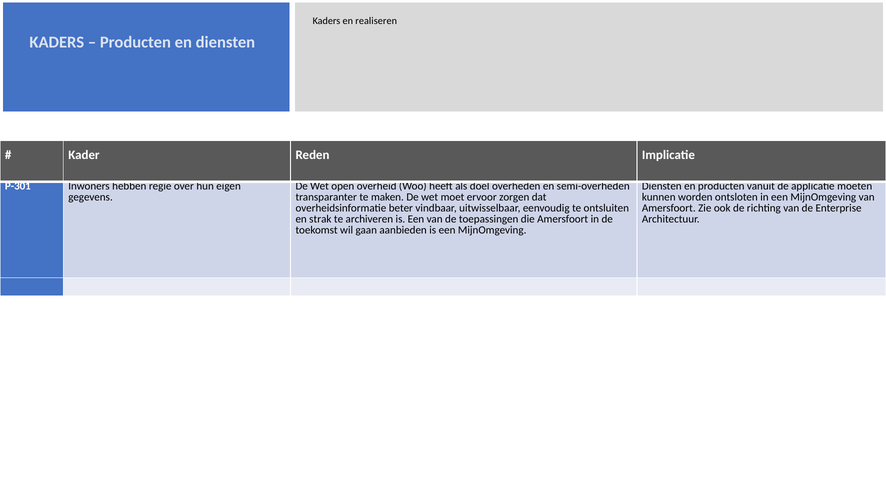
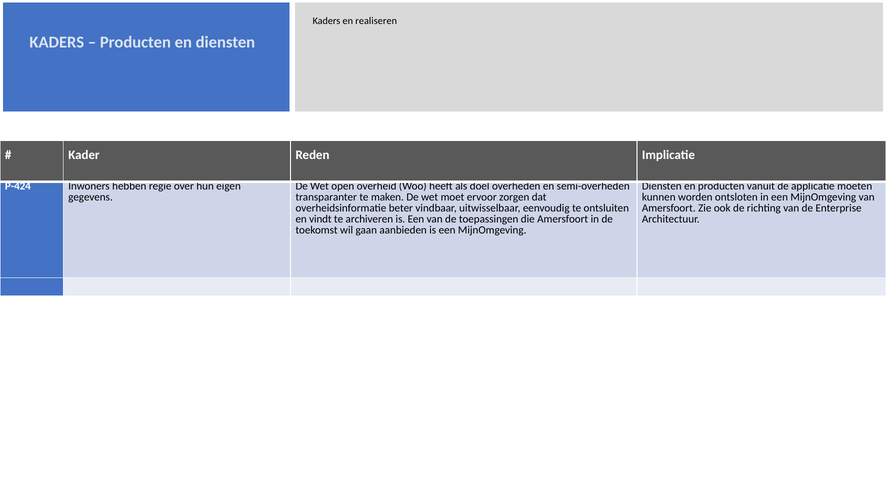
P-301: P-301 -> P-424 (18, 186)
strak: strak -> vindt (320, 219)
